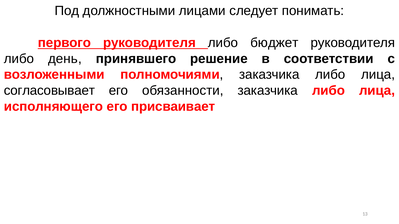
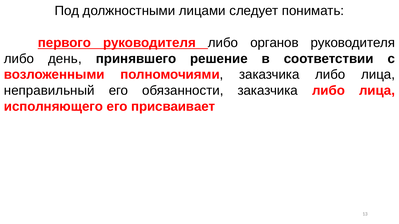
бюджет: бюджет -> органов (274, 43)
согласовывает: согласовывает -> неправильный (49, 91)
